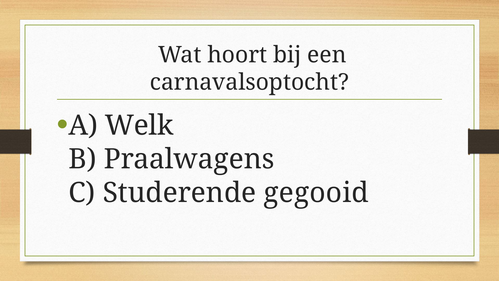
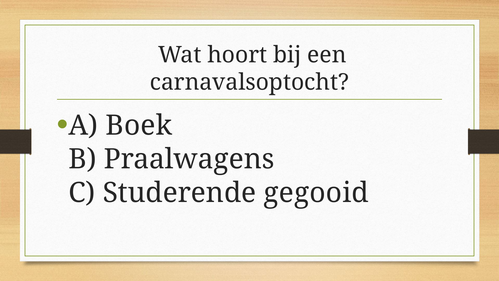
Welk: Welk -> Boek (139, 125)
